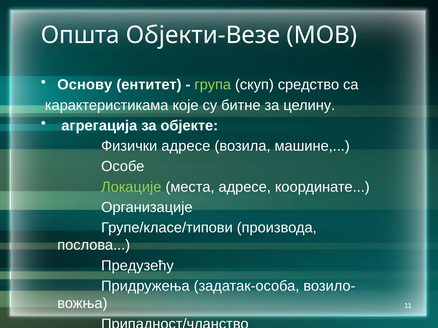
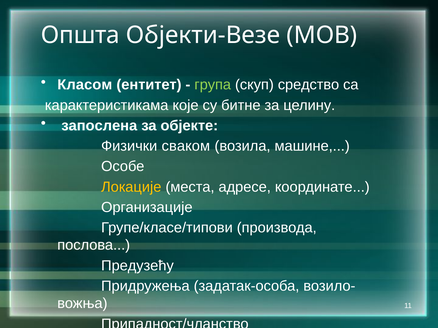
Основу: Основу -> Класом (85, 85)
агрегација: агрегација -> запослена (99, 126)
Физички адресе: адресе -> сваком (186, 146)
Локације colour: light green -> yellow (131, 187)
